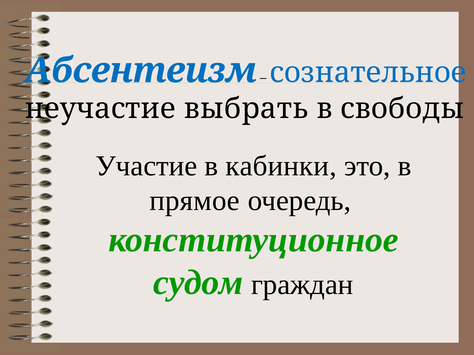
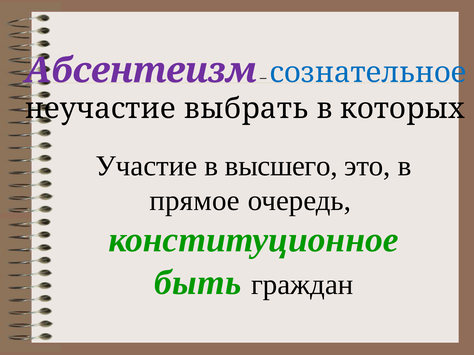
Абсентеизм colour: blue -> purple (141, 71)
свободы: свободы -> которых (402, 109)
кабинки: кабинки -> высшего (281, 166)
судом: судом -> быть (198, 283)
